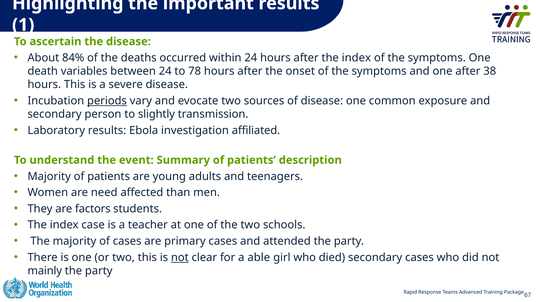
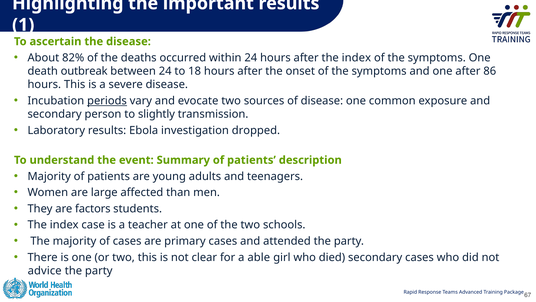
84%: 84% -> 82% (73, 58)
variables: variables -> outbreak (84, 71)
78: 78 -> 18 (195, 71)
38: 38 -> 86 (490, 71)
affiliated: affiliated -> dropped (256, 130)
need: need -> large (104, 192)
not underline: present -> none (180, 257)
mainly: mainly -> advice (45, 270)
